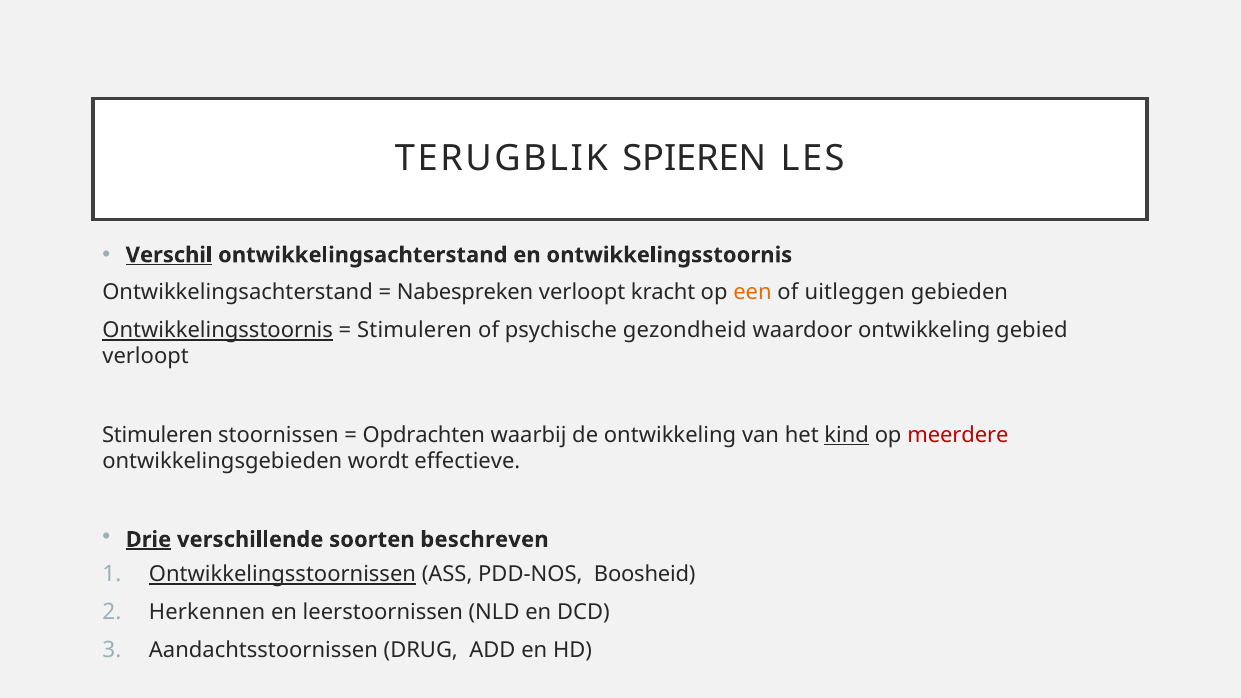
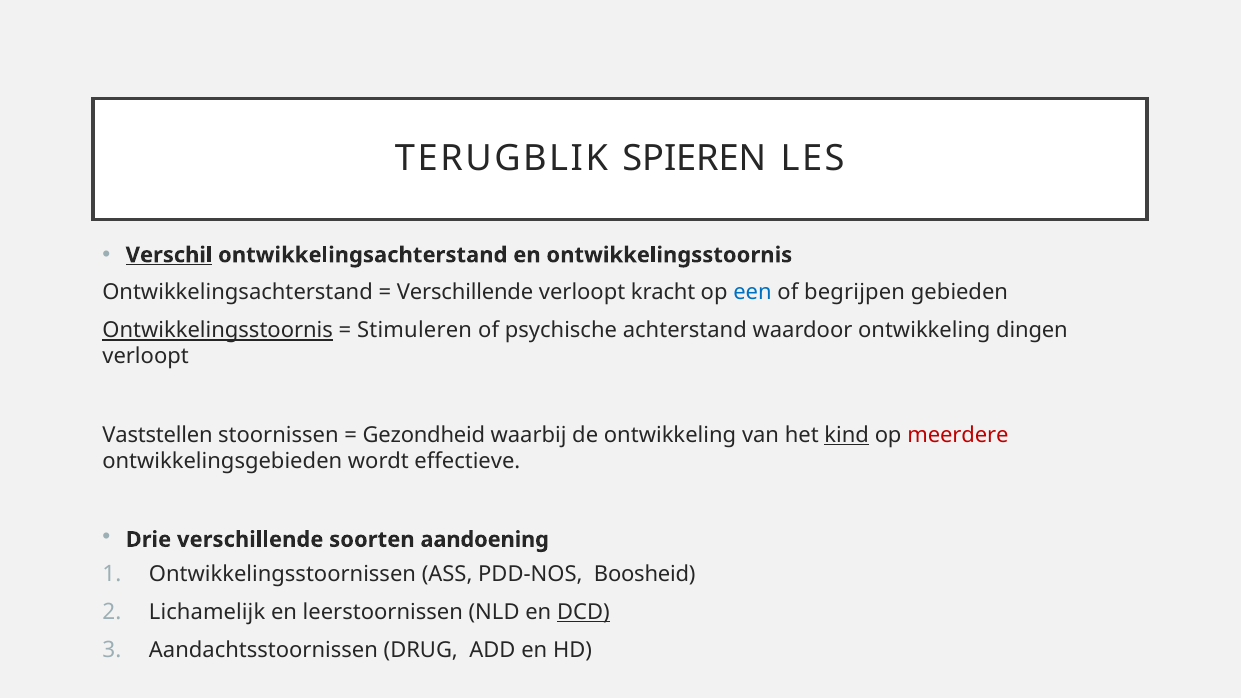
Nabespreken: Nabespreken -> Verschillende (465, 293)
een colour: orange -> blue (753, 293)
uitleggen: uitleggen -> begrijpen (855, 293)
gezondheid: gezondheid -> achterstand (685, 330)
gebied: gebied -> dingen (1032, 330)
Stimuleren: Stimuleren -> Vaststellen (157, 435)
Opdrachten: Opdrachten -> Gezondheid (424, 435)
Drie underline: present -> none (148, 540)
beschreven: beschreven -> aandoening (485, 540)
Ontwikkelingsstoornissen underline: present -> none (282, 575)
Herkennen: Herkennen -> Lichamelijk (207, 612)
DCD underline: none -> present (583, 612)
